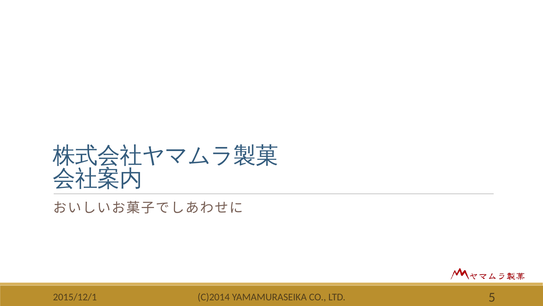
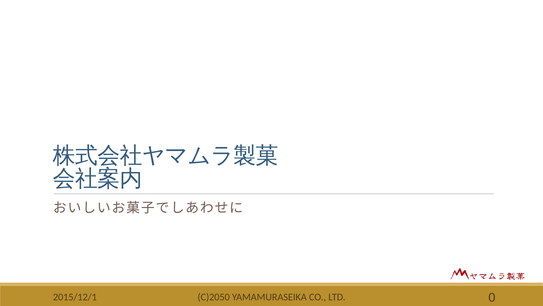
C)2014: C)2014 -> C)2050 (214, 296)
5: 5 -> 0 (492, 297)
